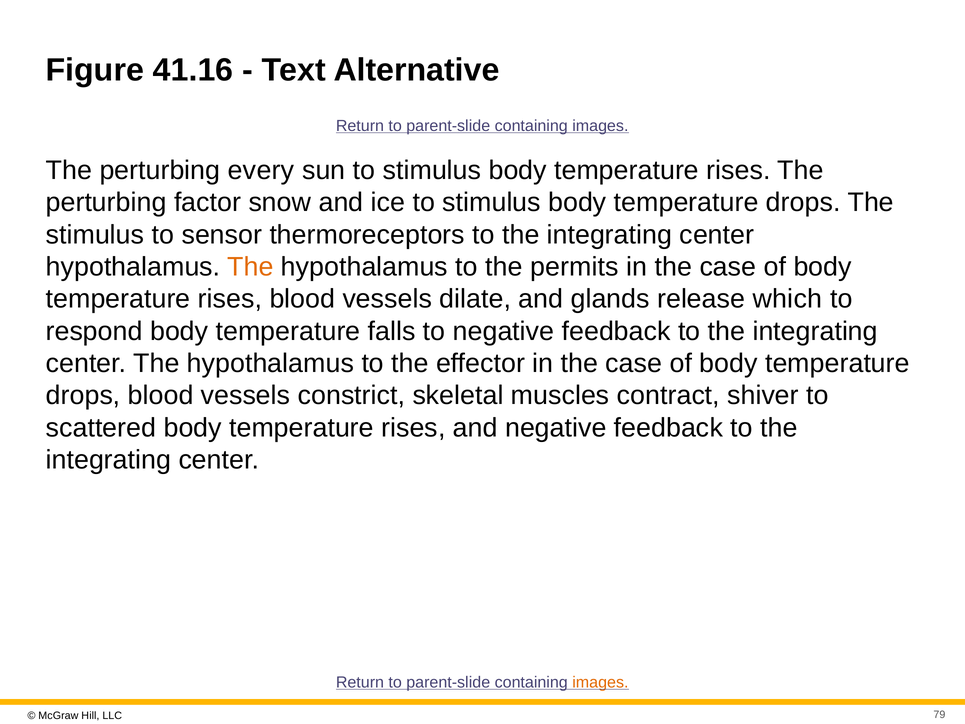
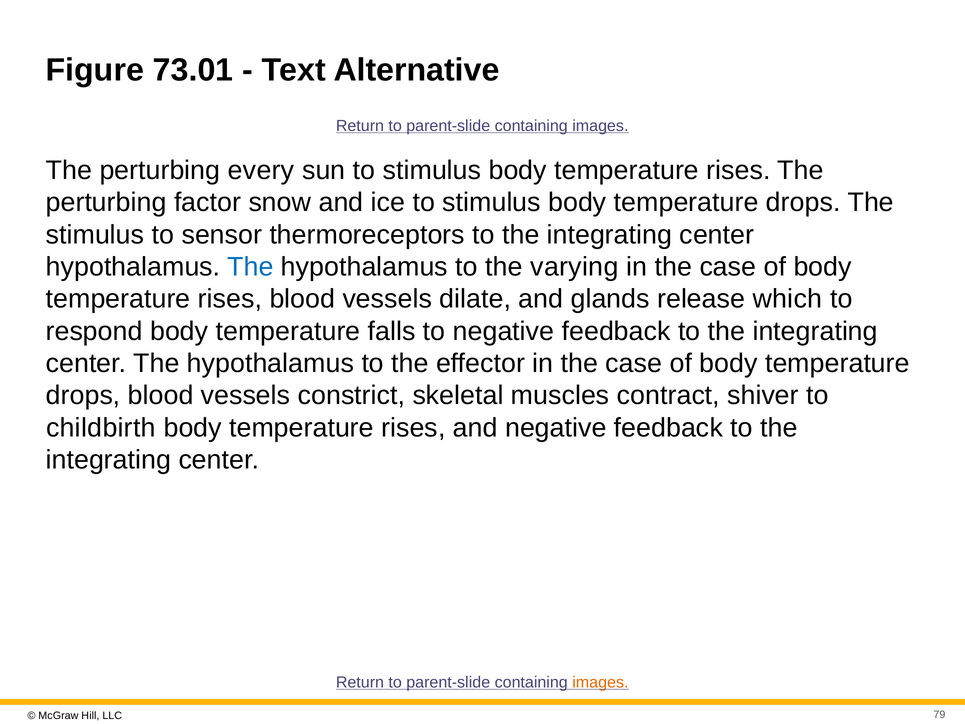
41.16: 41.16 -> 73.01 (193, 70)
The colour: orange -> blue (250, 267)
permits: permits -> varying (574, 267)
scattered: scattered -> childbirth (101, 428)
